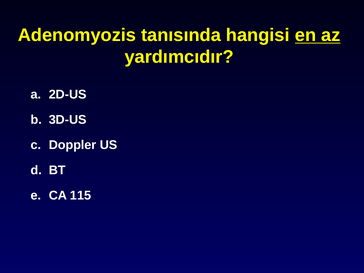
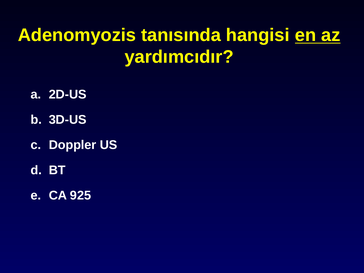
115: 115 -> 925 (81, 195)
